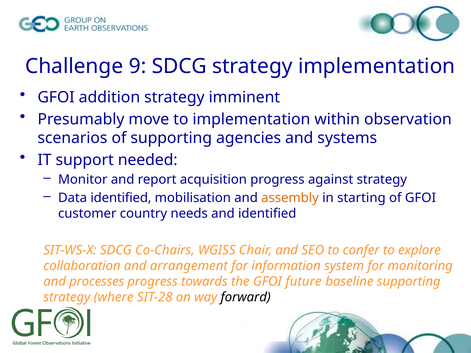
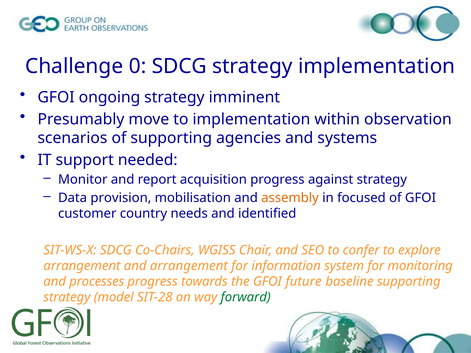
9: 9 -> 0 (138, 66)
addition: addition -> ongoing (109, 97)
Data identified: identified -> provision (121, 198)
starting: starting -> focused (361, 198)
collaboration: collaboration -> arrangement (82, 266)
where: where -> model (114, 298)
forward colour: black -> green (246, 298)
